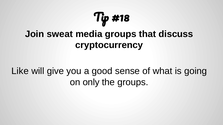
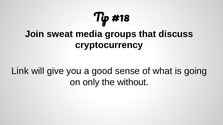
Like: Like -> Link (20, 71)
the groups: groups -> without (133, 82)
